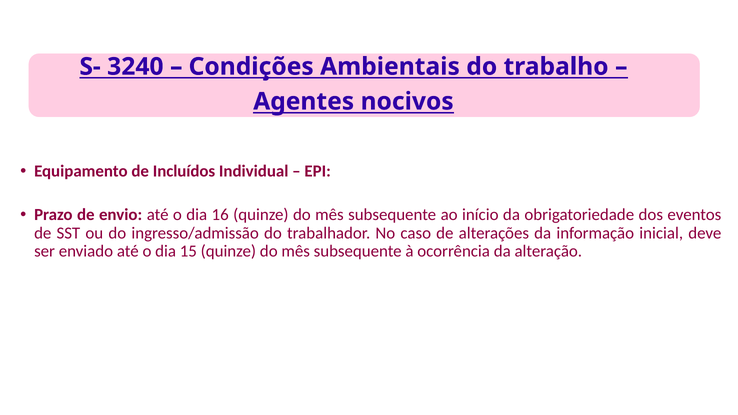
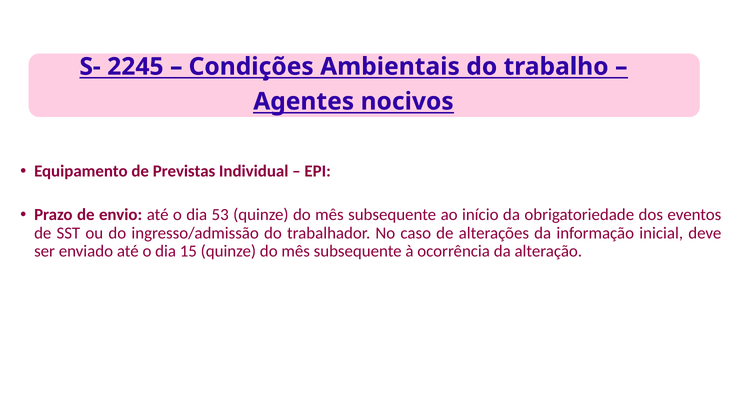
3240: 3240 -> 2245 (135, 67)
Incluídos: Incluídos -> Previstas (184, 171)
16: 16 -> 53 (220, 215)
